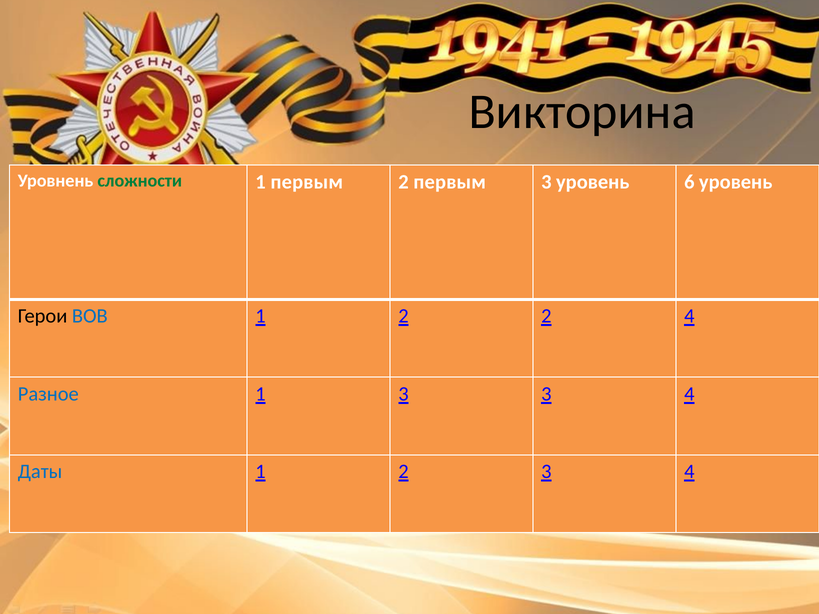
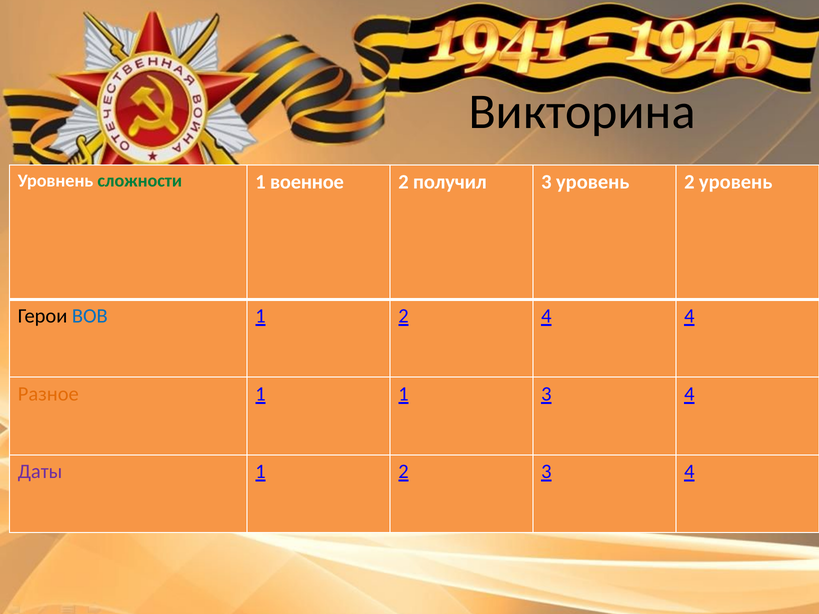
1 первым: первым -> военное (307, 182)
2 первым: первым -> получил (450, 182)
уровень 6: 6 -> 2 (689, 182)
2 2: 2 -> 4 (546, 316)
Разное colour: blue -> orange (48, 394)
1 3: 3 -> 1 (403, 394)
Даты colour: blue -> purple (40, 472)
